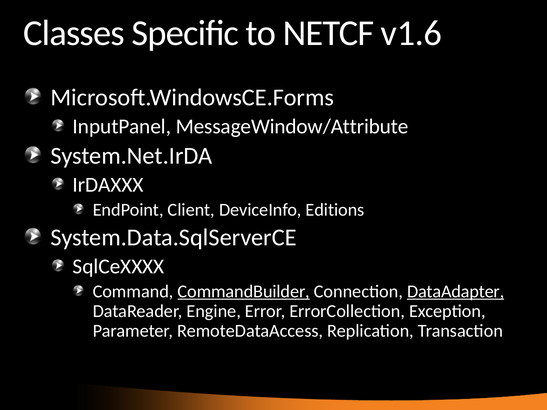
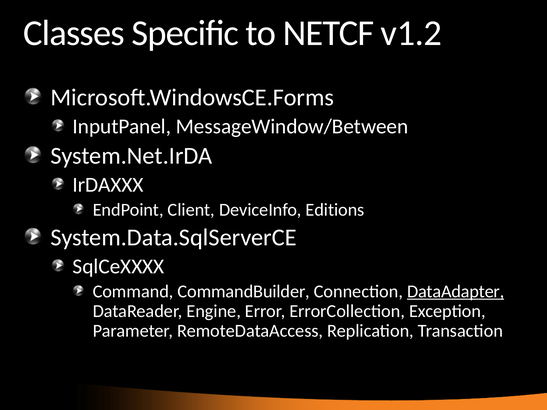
v1.6: v1.6 -> v1.2 (411, 33)
MessageWindow/Attribute: MessageWindow/Attribute -> MessageWindow/Between (292, 126)
CommandBuilder underline: present -> none (244, 292)
